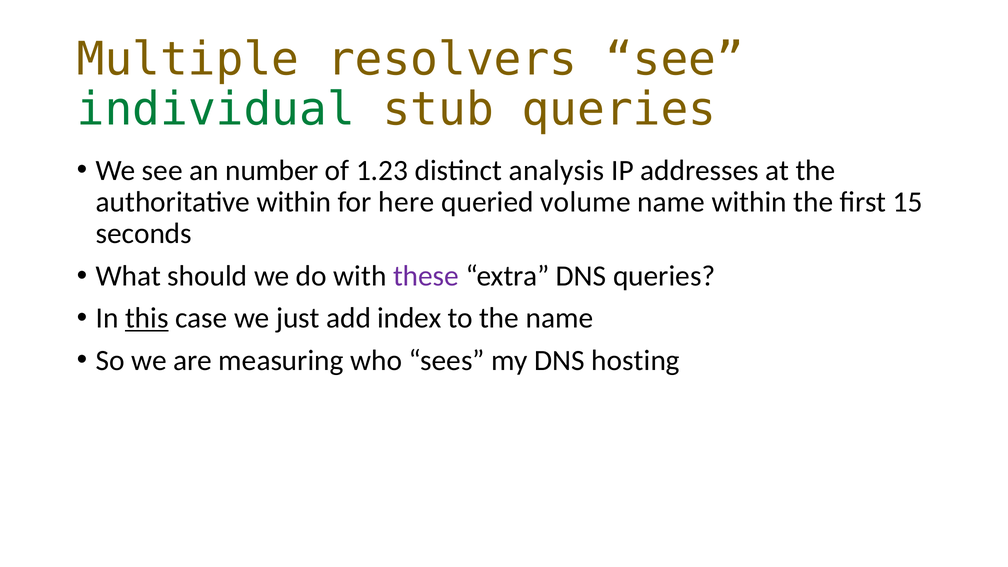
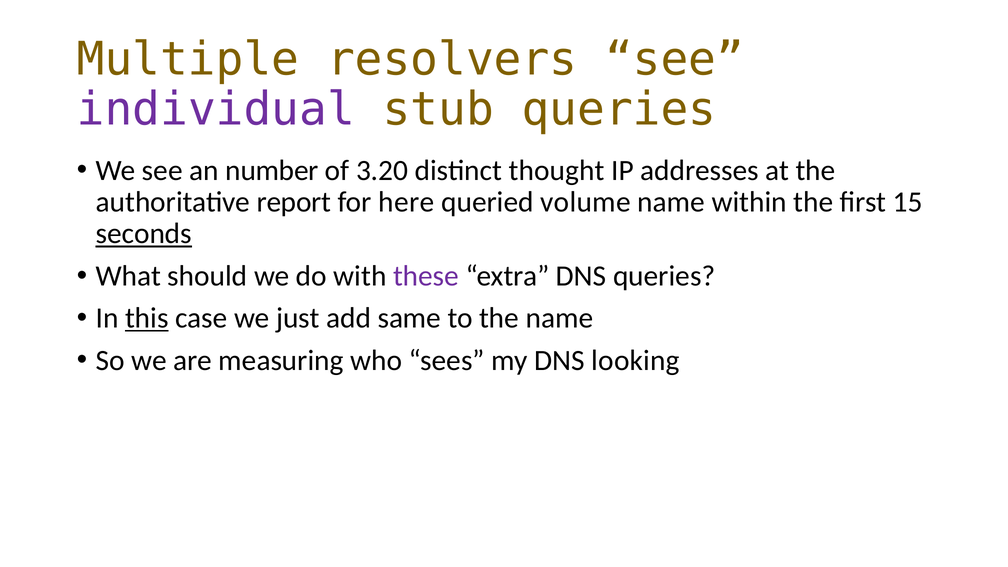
individual colour: green -> purple (216, 110)
1.23: 1.23 -> 3.20 (382, 170)
analysis: analysis -> thought (557, 170)
authoritative within: within -> report (294, 202)
seconds underline: none -> present (144, 234)
index: index -> same (409, 318)
hosting: hosting -> looking (636, 360)
